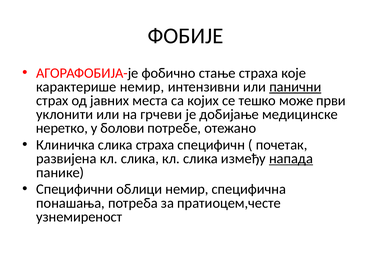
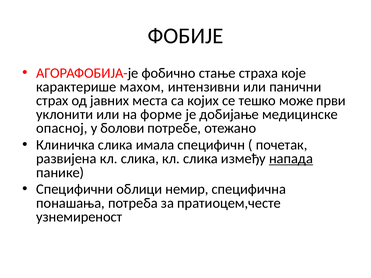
карактерише немир: немир -> махом (142, 87)
панични underline: present -> none (295, 87)
грчеви: грчеви -> форме (161, 115)
неретко: неретко -> опасној (62, 128)
слика страха: страха -> имала (155, 145)
